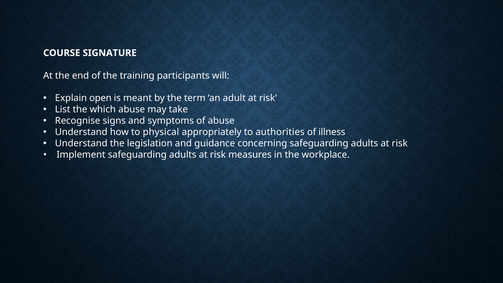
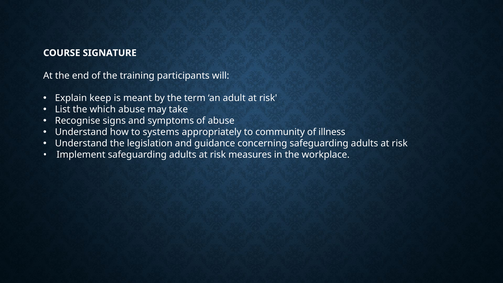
open: open -> keep (100, 98)
physical: physical -> systems (161, 132)
authorities: authorities -> community (280, 132)
